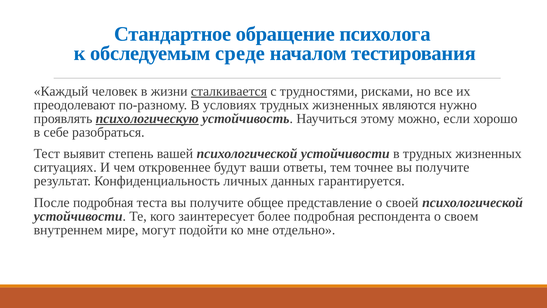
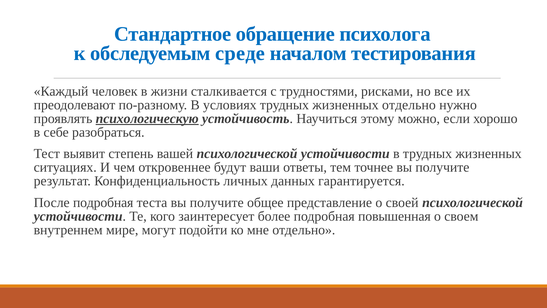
сталкивается underline: present -> none (229, 91)
жизненных являются: являются -> отдельно (409, 105)
респондента: респондента -> повышенная (394, 216)
